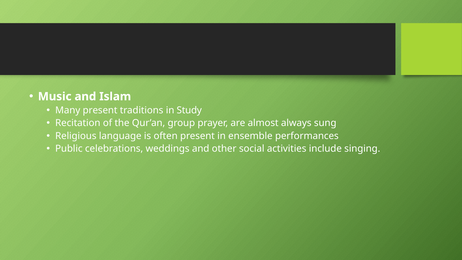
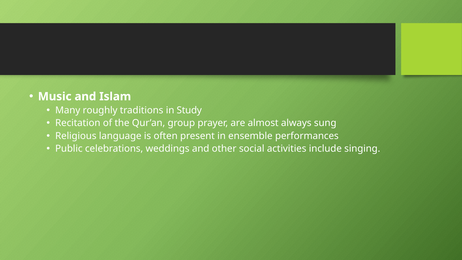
Many present: present -> roughly (100, 110)
